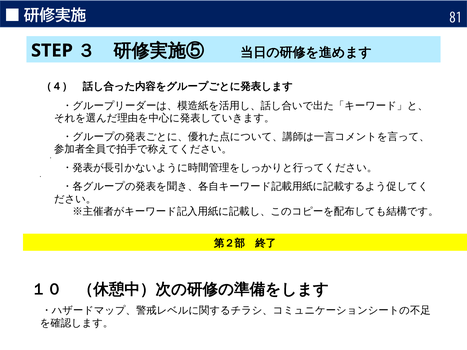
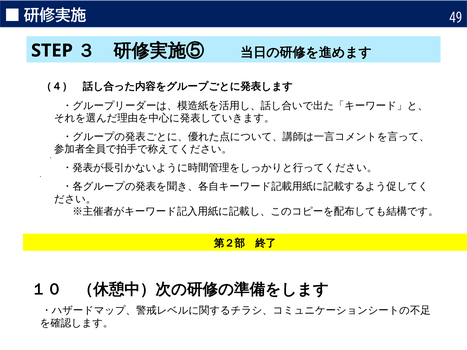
81: 81 -> 49 (456, 18)
